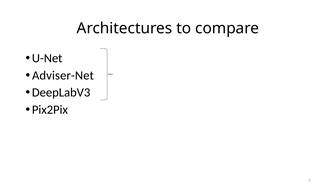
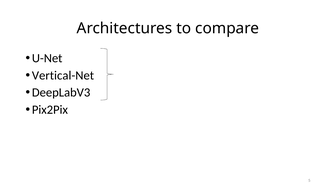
Adviser-Net: Adviser-Net -> Vertical-Net (63, 75)
